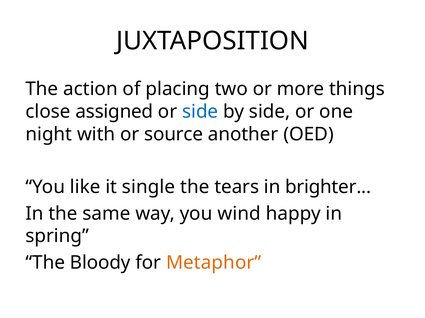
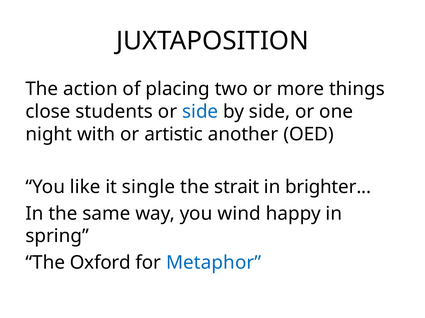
assigned: assigned -> students (114, 112)
source: source -> artistic (174, 135)
tears: tears -> strait (237, 187)
Bloody: Bloody -> Oxford (100, 263)
Metaphor colour: orange -> blue (214, 263)
